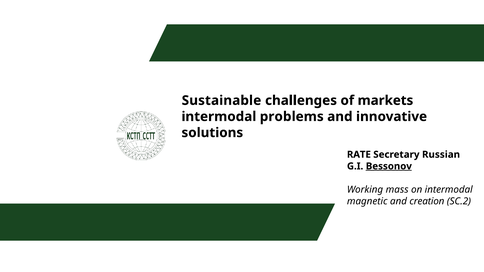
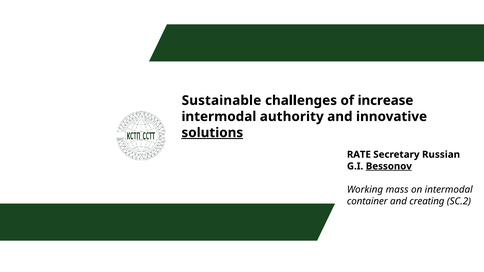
markets: markets -> increase (385, 101)
problems: problems -> authority (292, 117)
solutions underline: none -> present (212, 133)
magnetic: magnetic -> container (367, 202)
creation: creation -> creating (427, 202)
